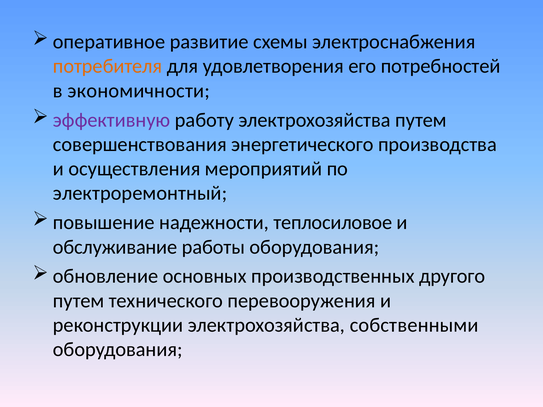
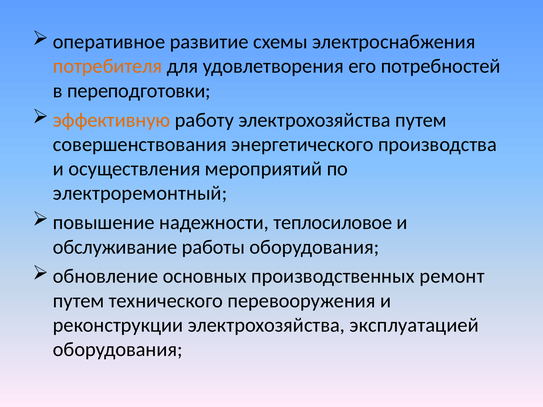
экономичности: экономичности -> переподготовки (139, 91)
эффективную colour: purple -> orange (112, 120)
другого: другого -> ремонт (452, 276)
собственными: собственными -> эксплуатацией (414, 325)
